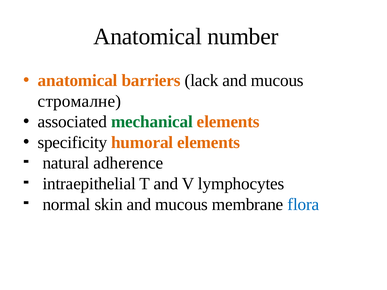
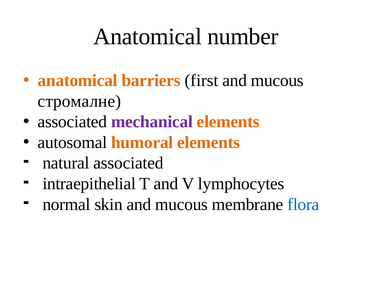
lack: lack -> first (202, 81)
mechanical colour: green -> purple (152, 122)
specificity: specificity -> autosomal (72, 143)
natural adherence: adherence -> associated (128, 163)
